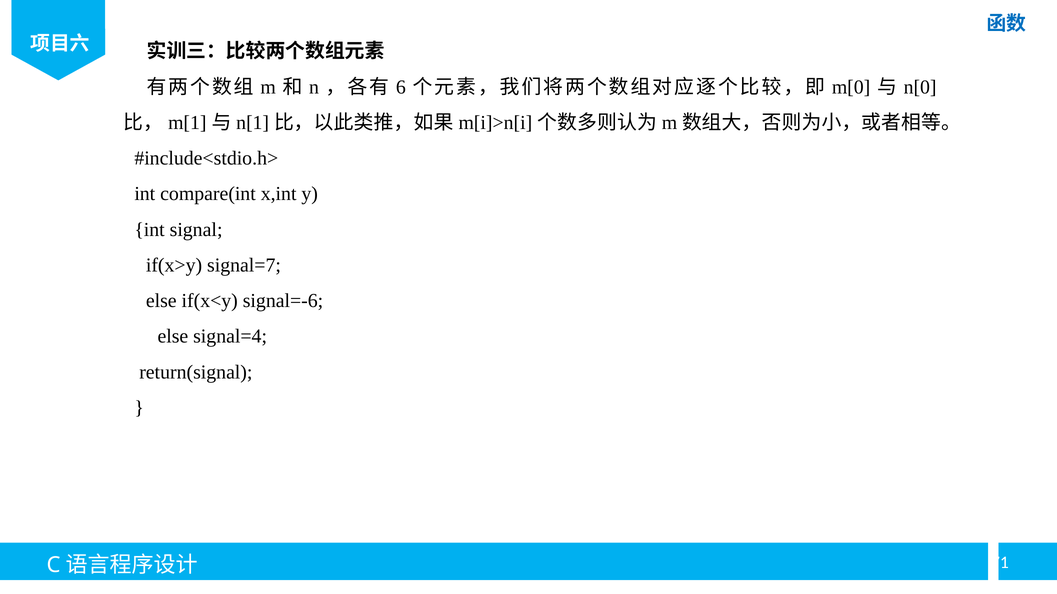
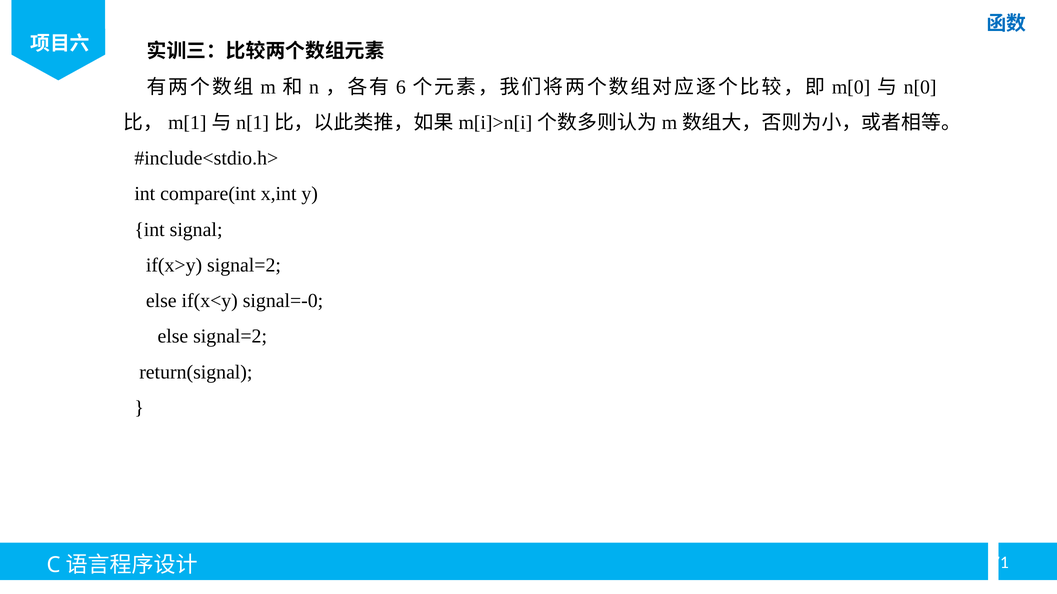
if(x>y signal=7: signal=7 -> signal=2 (244, 265)
signal=-6: signal=-6 -> signal=-0 (283, 301)
else signal=4: signal=4 -> signal=2 (230, 337)
